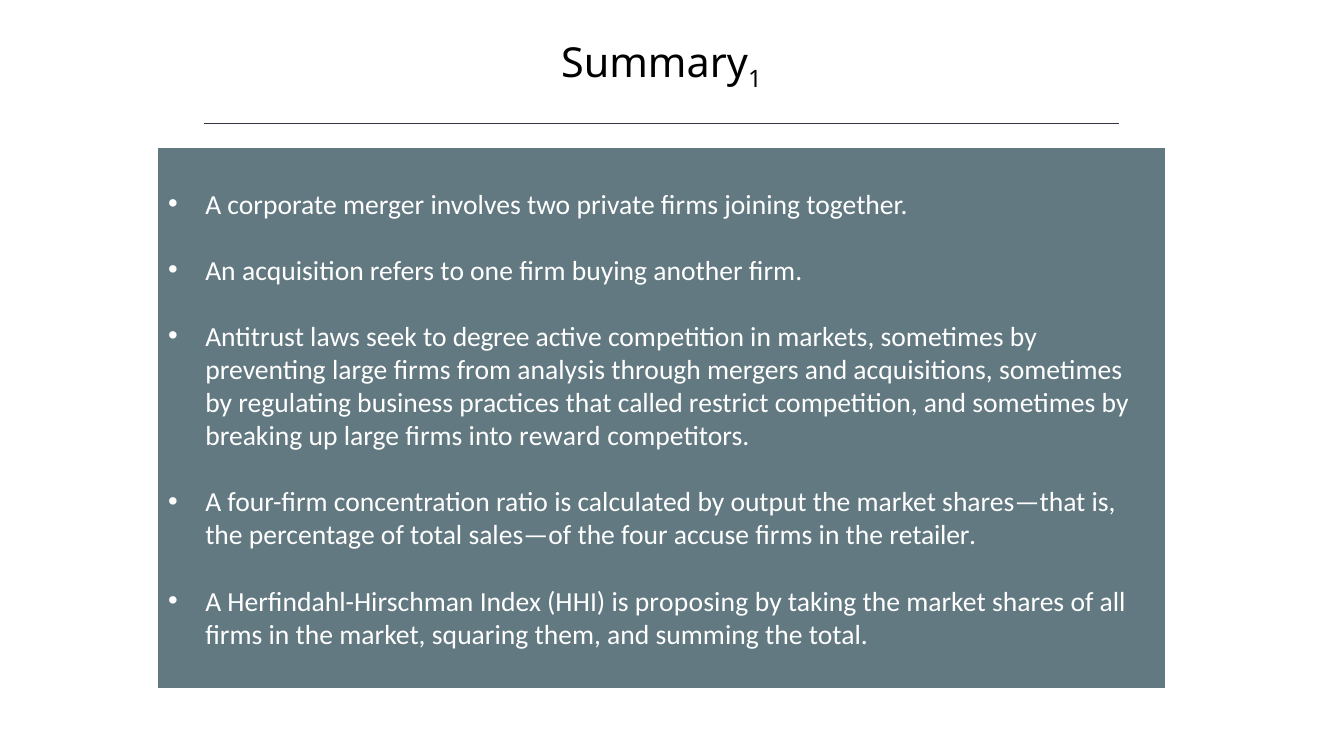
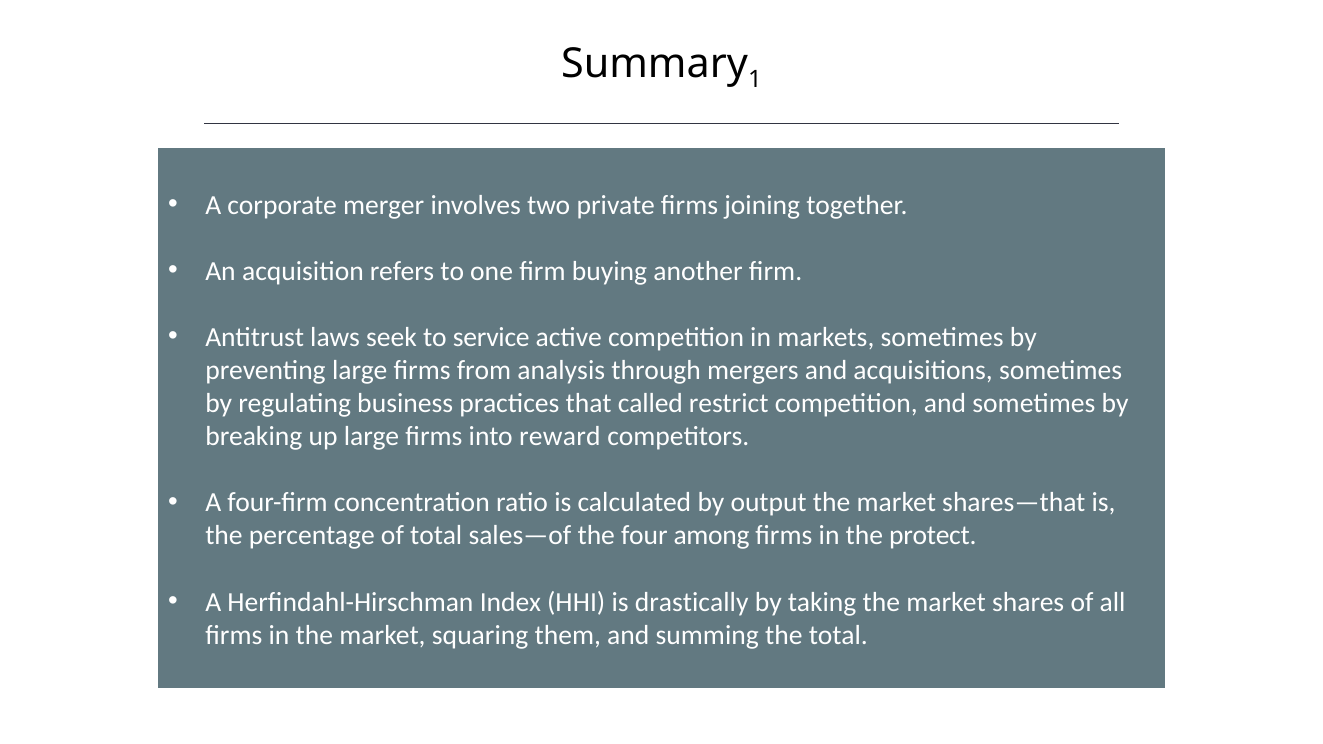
degree: degree -> service (491, 337)
accuse: accuse -> among (712, 536)
retailer: retailer -> protect (933, 536)
proposing: proposing -> drastically (692, 602)
